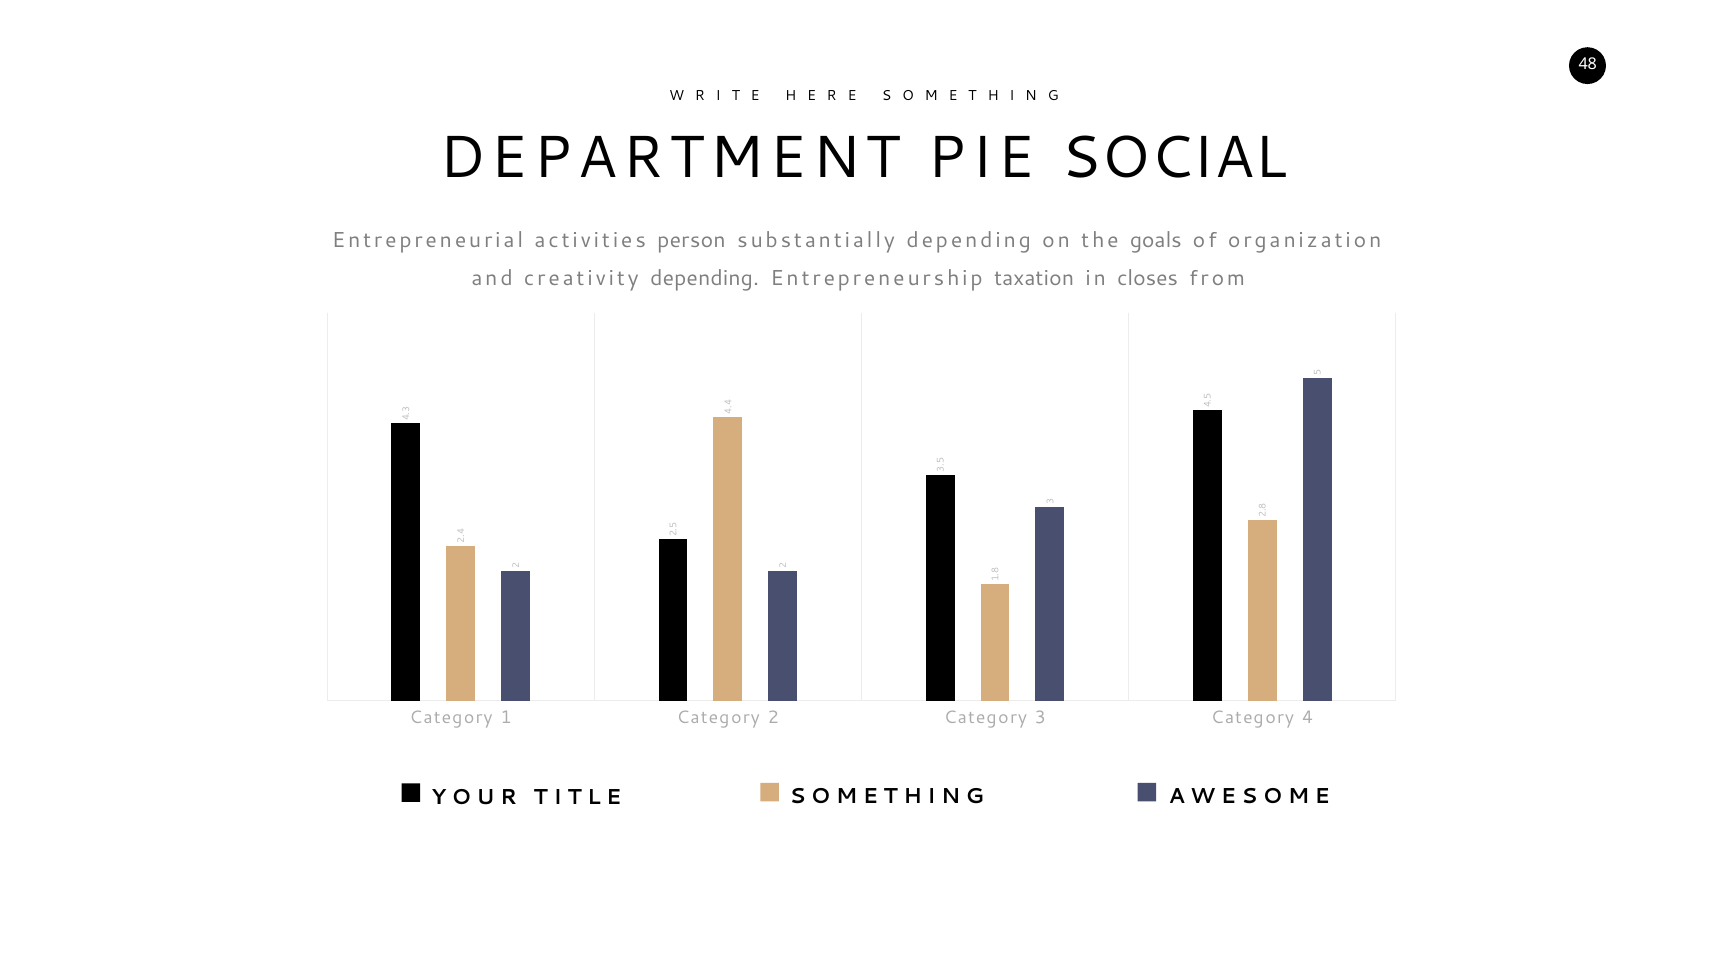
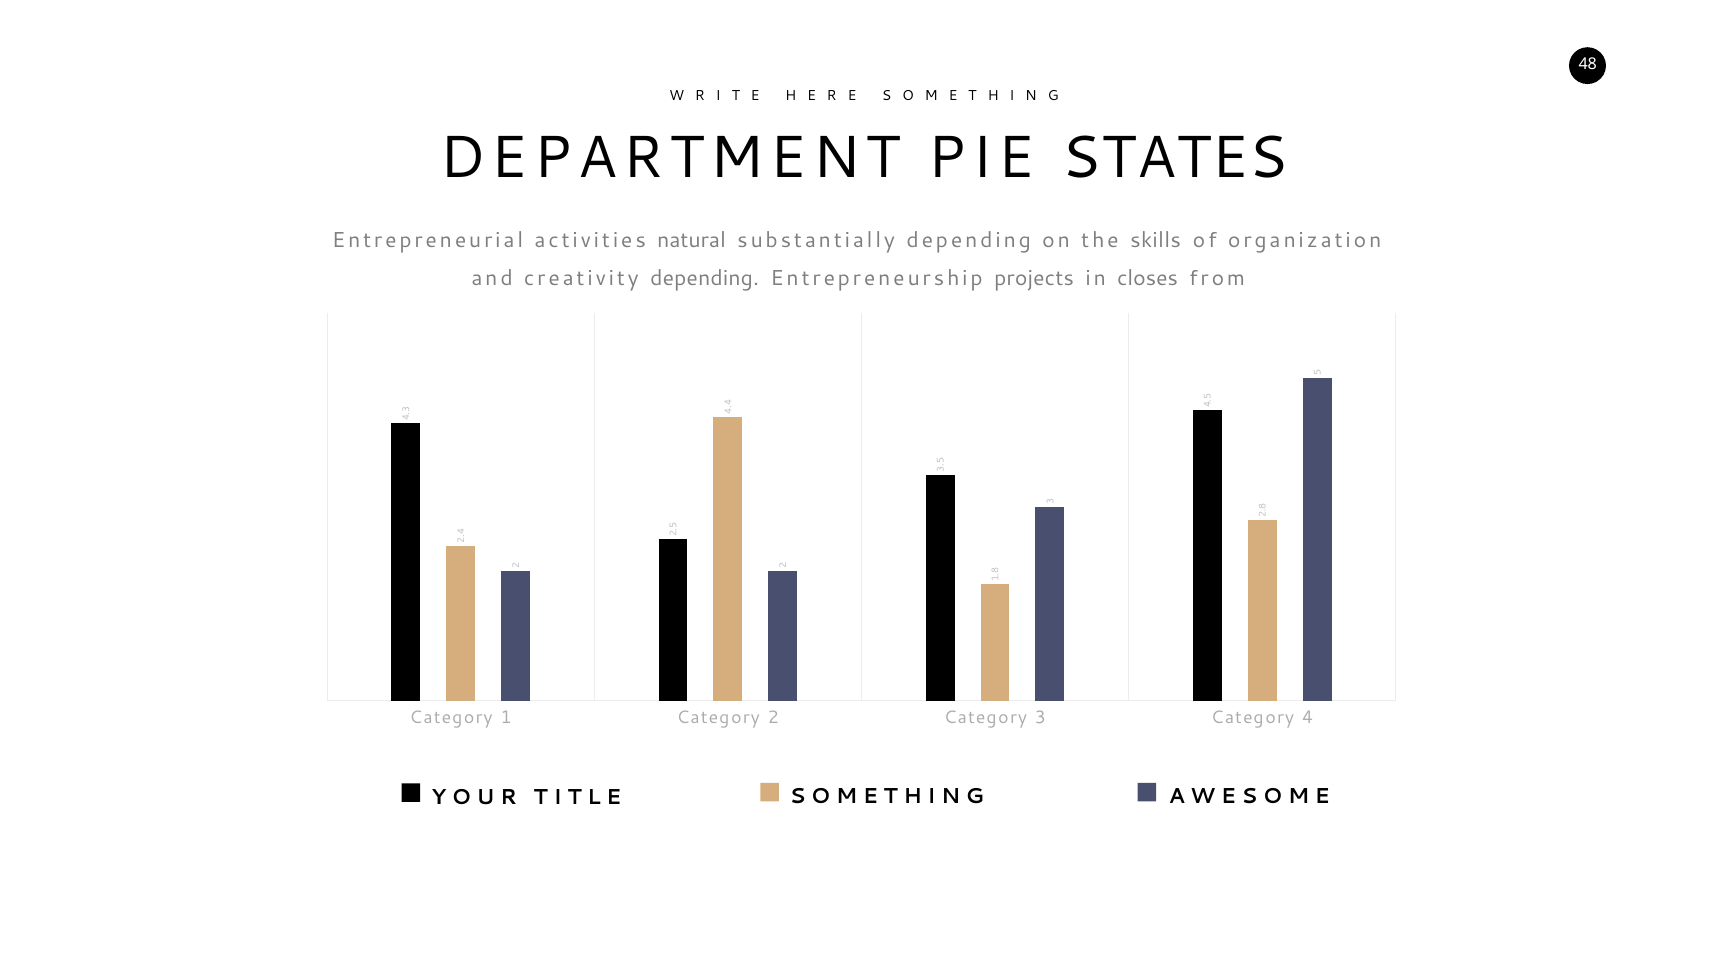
SOCIAL: SOCIAL -> STATES (1175, 158)
person: person -> natural (692, 240)
goals: goals -> skills (1156, 240)
taxation: taxation -> projects (1034, 279)
